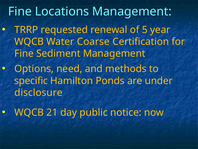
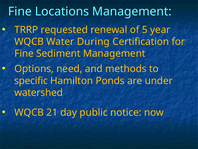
Coarse: Coarse -> During (93, 42)
disclosure: disclosure -> watershed (39, 92)
